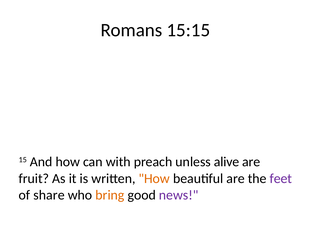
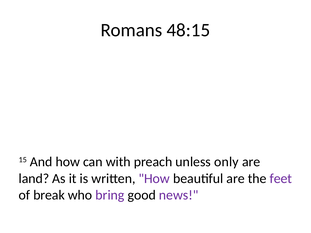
15:15: 15:15 -> 48:15 (188, 30)
alive: alive -> only (226, 162)
fruit: fruit -> land (34, 179)
How colour: orange -> purple (154, 179)
share: share -> break (49, 195)
bring colour: orange -> purple (110, 195)
